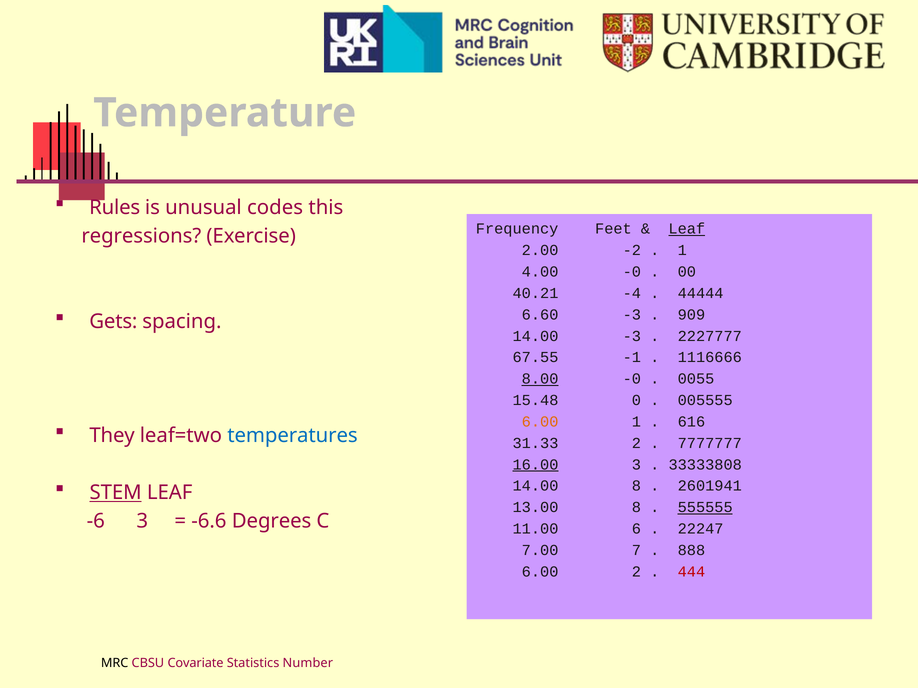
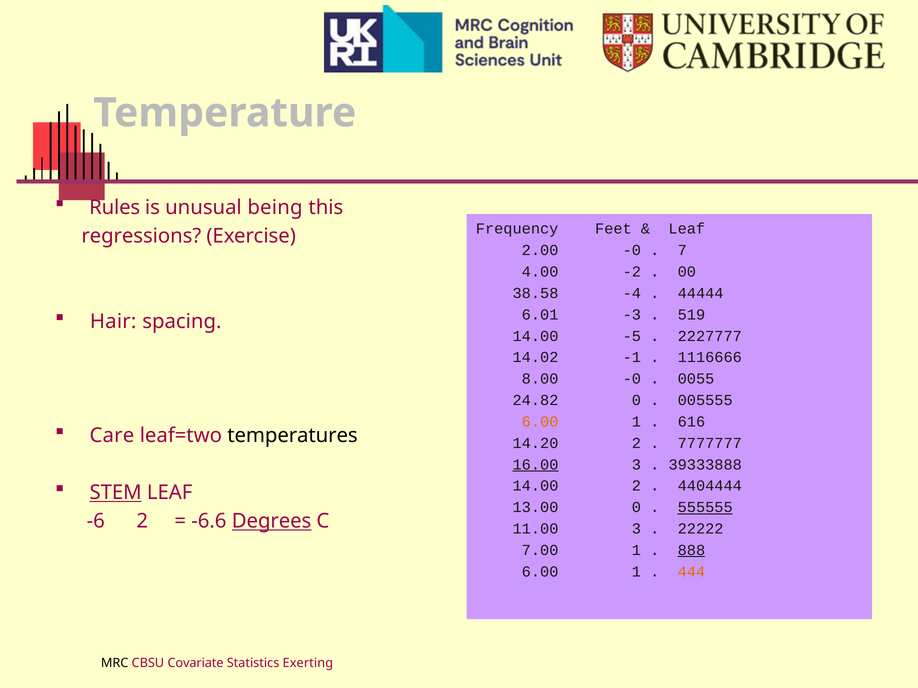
codes: codes -> being (275, 207)
Leaf underline: present -> none (687, 229)
2.00 -2: -2 -> -0 (632, 250)
1: 1 -> 7 (682, 250)
4.00 -0: -0 -> -2 (632, 272)
40.21: 40.21 -> 38.58 (535, 293)
6.60: 6.60 -> 6.01 (540, 315)
909: 909 -> 519 (691, 315)
Gets: Gets -> Hair (113, 322)
14.00 -3: -3 -> -5 (632, 336)
67.55: 67.55 -> 14.02 (535, 358)
8.00 underline: present -> none (540, 379)
15.48: 15.48 -> 24.82 (535, 401)
They: They -> Care (112, 436)
temperatures colour: blue -> black (293, 436)
31.33: 31.33 -> 14.20 (535, 443)
33333808: 33333808 -> 39333888 (705, 465)
14.00 8: 8 -> 2 (636, 486)
2601941: 2601941 -> 4404444 (710, 486)
13.00 8: 8 -> 0 (636, 508)
-6 3: 3 -> 2 (142, 522)
Degrees underline: none -> present (272, 522)
11.00 6: 6 -> 3 (636, 529)
22247: 22247 -> 22222 (701, 529)
7.00 7: 7 -> 1 (636, 551)
888 underline: none -> present (691, 551)
2: 2 -> 1 (636, 572)
444 colour: red -> orange (691, 572)
Number: Number -> Exerting (308, 663)
